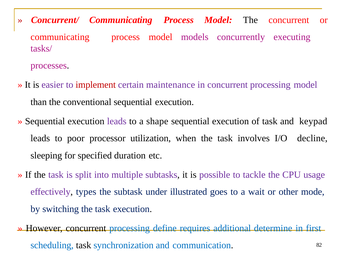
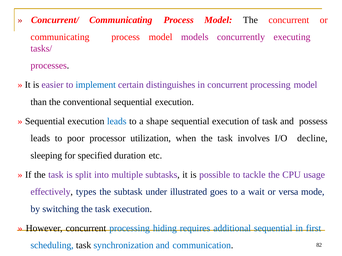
implement colour: red -> blue (96, 85)
maintenance: maintenance -> distinguishes (171, 85)
leads colour: purple -> blue (117, 122)
keypad: keypad -> possess (313, 122)
other: other -> versa (288, 192)
define: define -> hiding (165, 229)
additional determine: determine -> sequential (273, 229)
